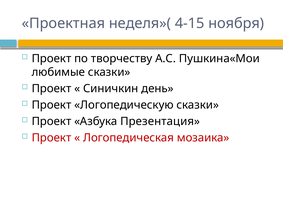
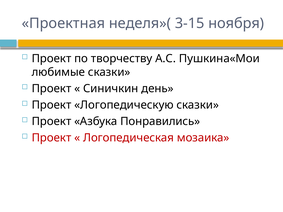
4-15: 4-15 -> 3-15 (190, 23)
Презентация: Презентация -> Понравились (160, 122)
